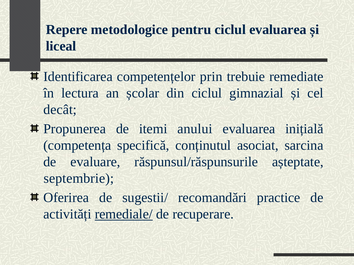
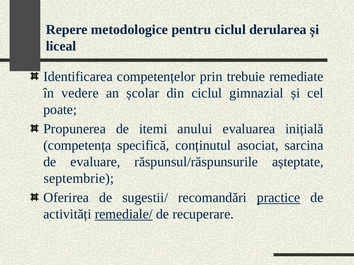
ciclul evaluarea: evaluarea -> derularea (278, 30)
lectura: lectura -> vedere (80, 93)
decât: decât -> poate (60, 110)
practice underline: none -> present (279, 198)
